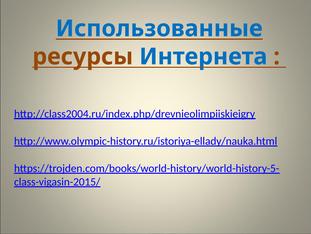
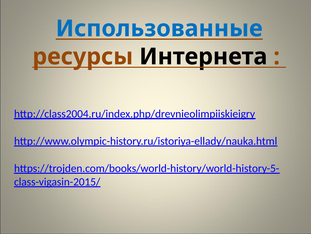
Интернета colour: blue -> black (203, 56)
